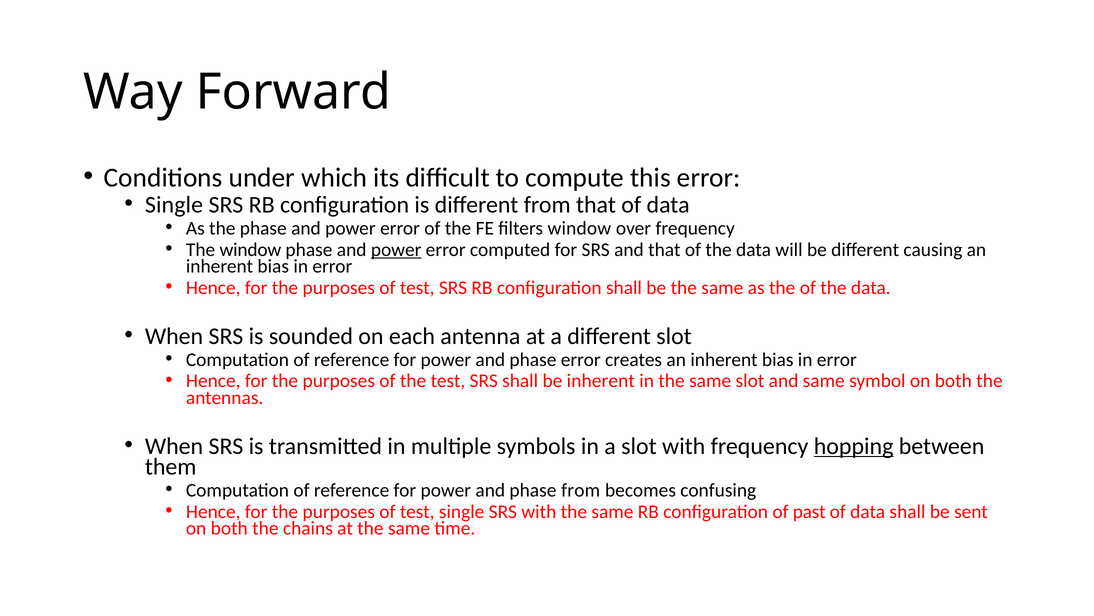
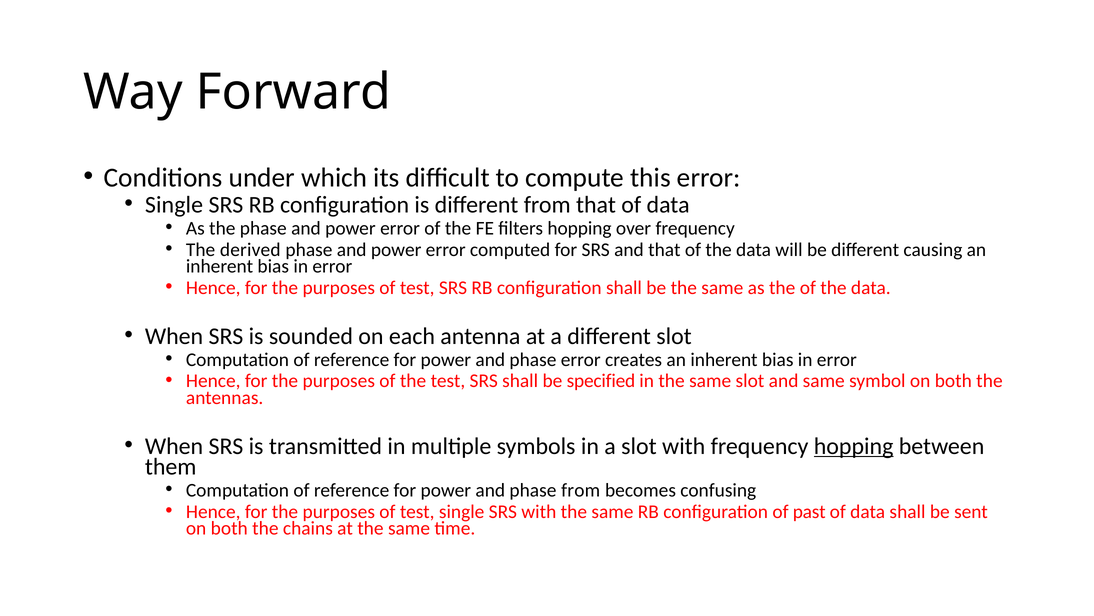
filters window: window -> hopping (579, 228)
The window: window -> derived (250, 250)
power underline: present -> none (396, 250)
be inherent: inherent -> specified (601, 381)
